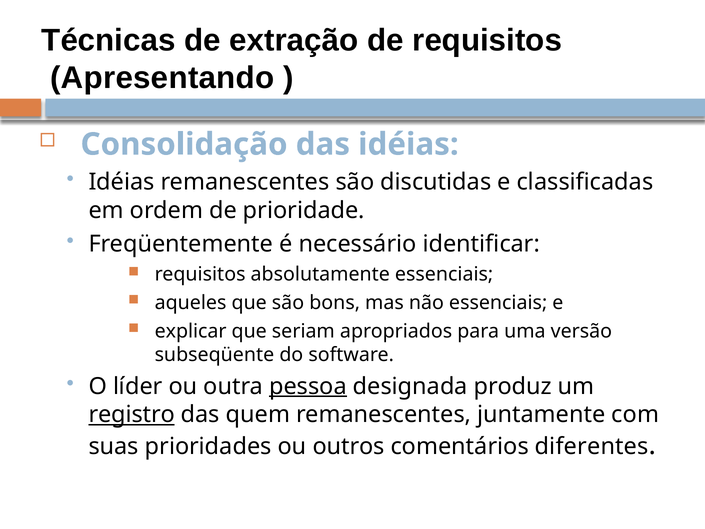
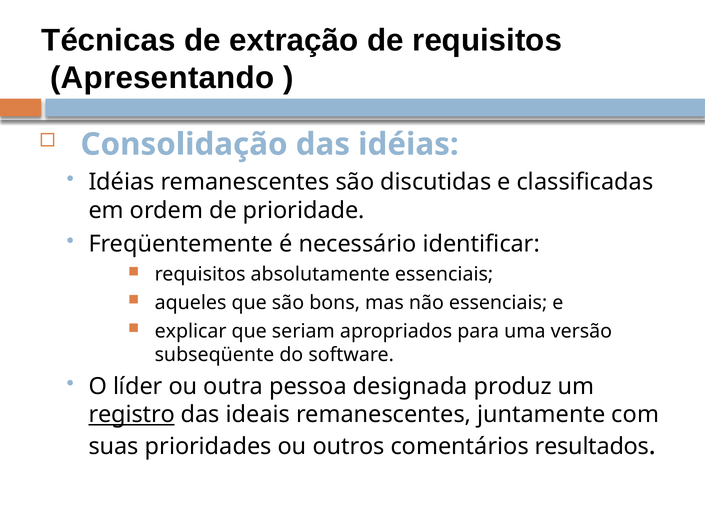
pessoa underline: present -> none (308, 386)
quem: quem -> ideais (258, 414)
diferentes: diferentes -> resultados (592, 446)
